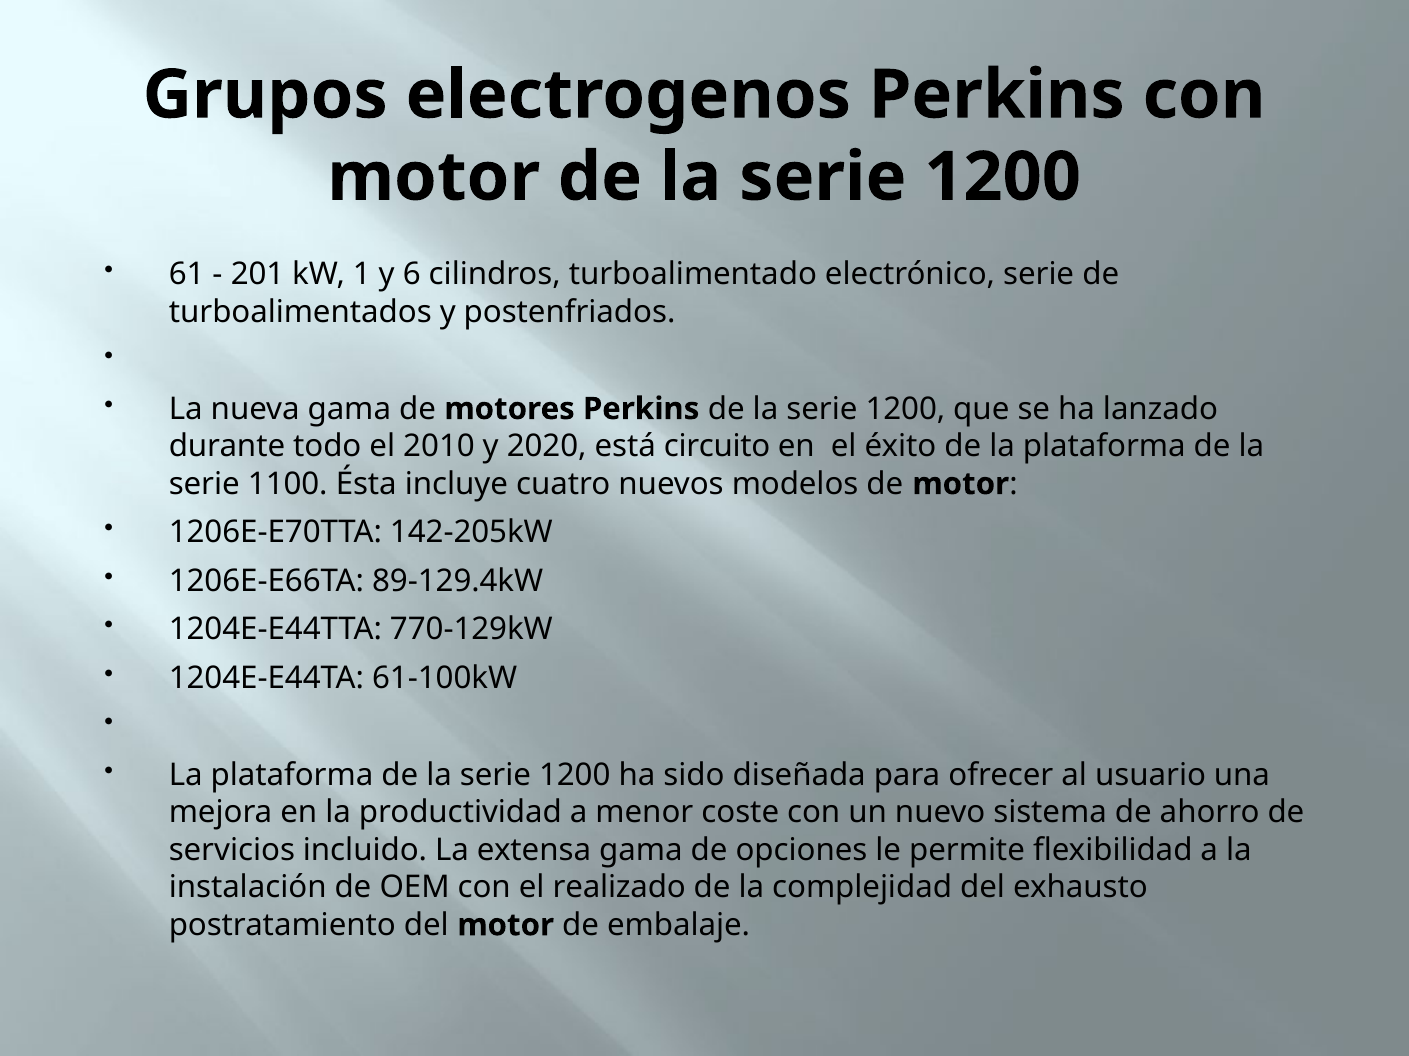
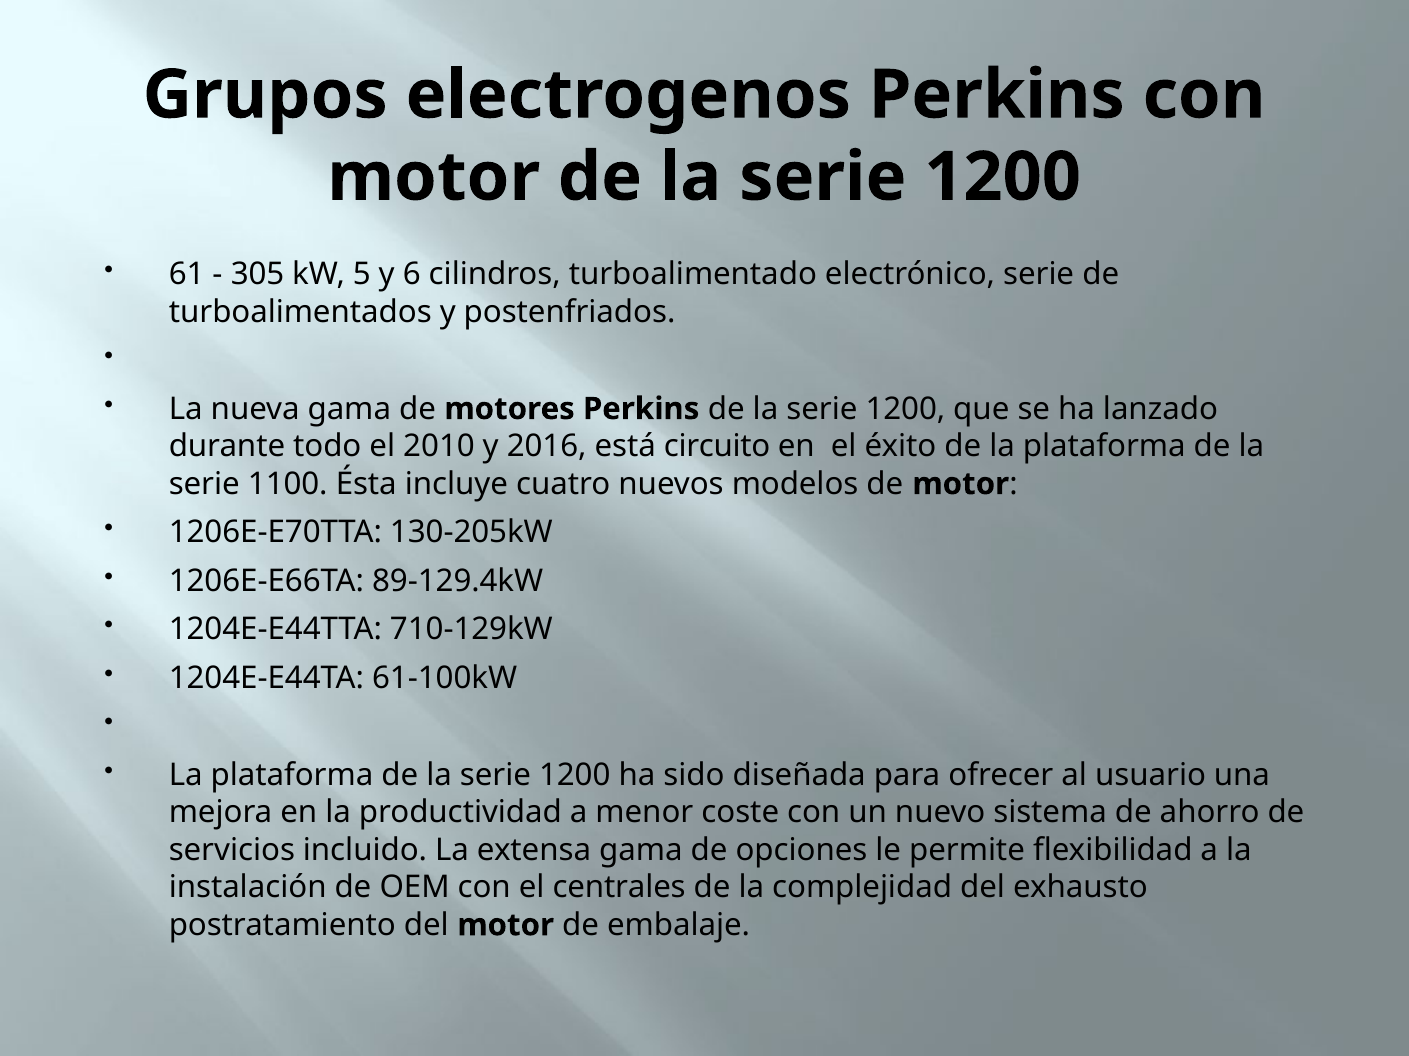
201: 201 -> 305 (258, 274)
1: 1 -> 5 (362, 274)
2020: 2020 -> 2016 (547, 447)
142-205kW: 142-205kW -> 130-205kW (471, 533)
770-129kW: 770-129kW -> 710-129kW (471, 630)
realizado: realizado -> centrales (619, 888)
